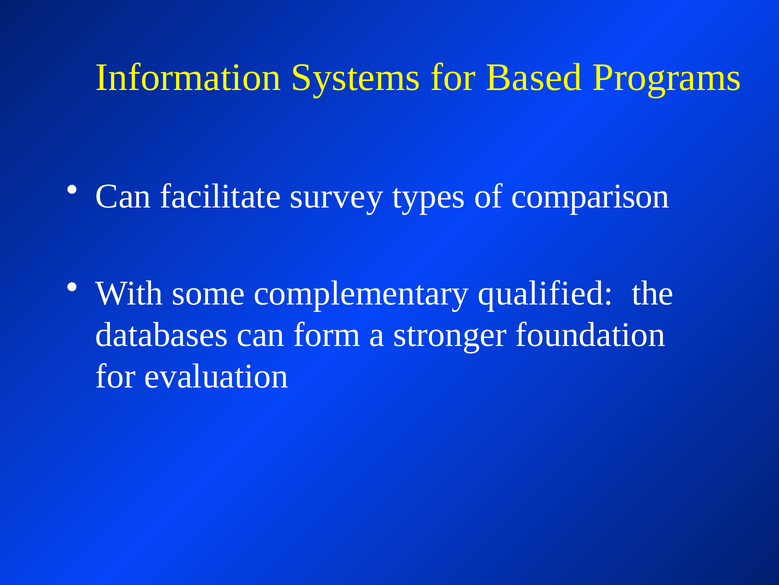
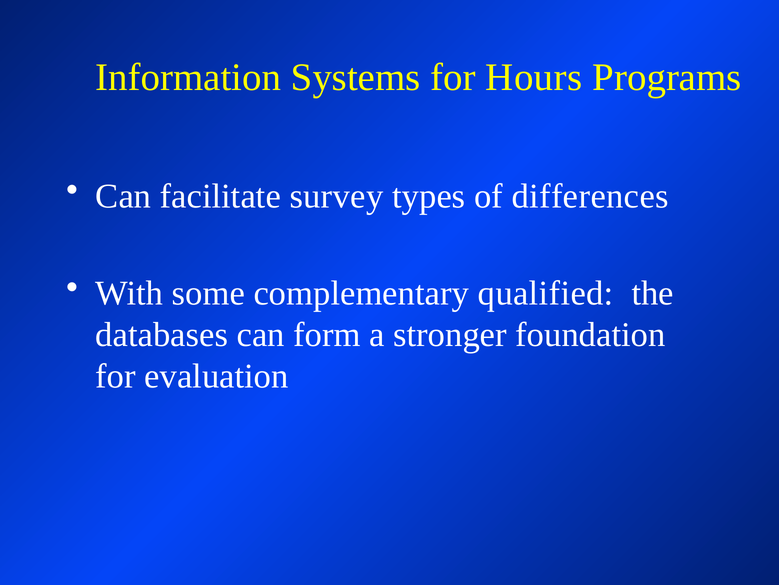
Based: Based -> Hours (534, 77)
comparison: comparison -> differences (590, 196)
